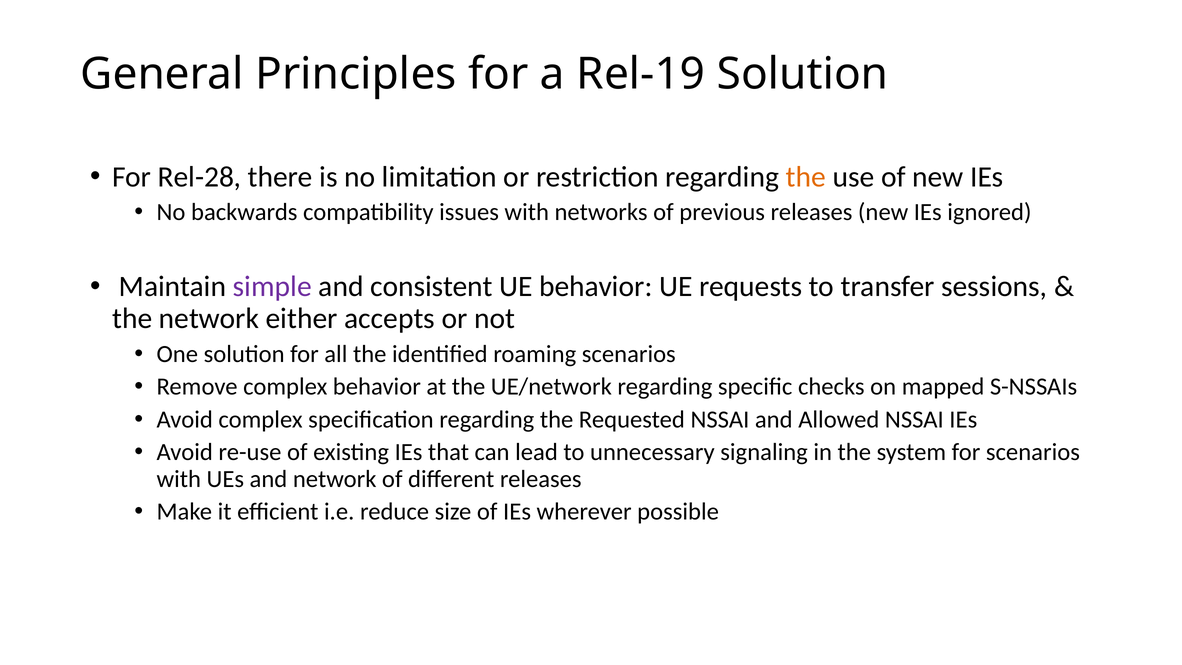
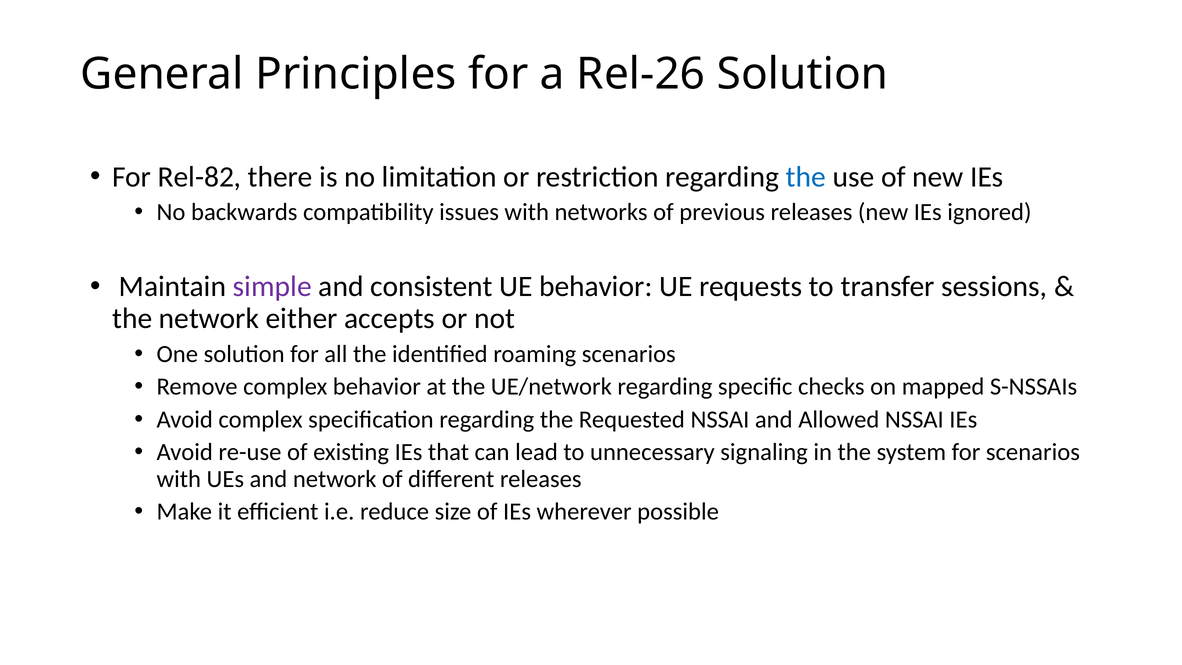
Rel-19: Rel-19 -> Rel-26 (641, 74)
Rel-28: Rel-28 -> Rel-82 (200, 177)
the colour: orange -> blue (806, 177)
